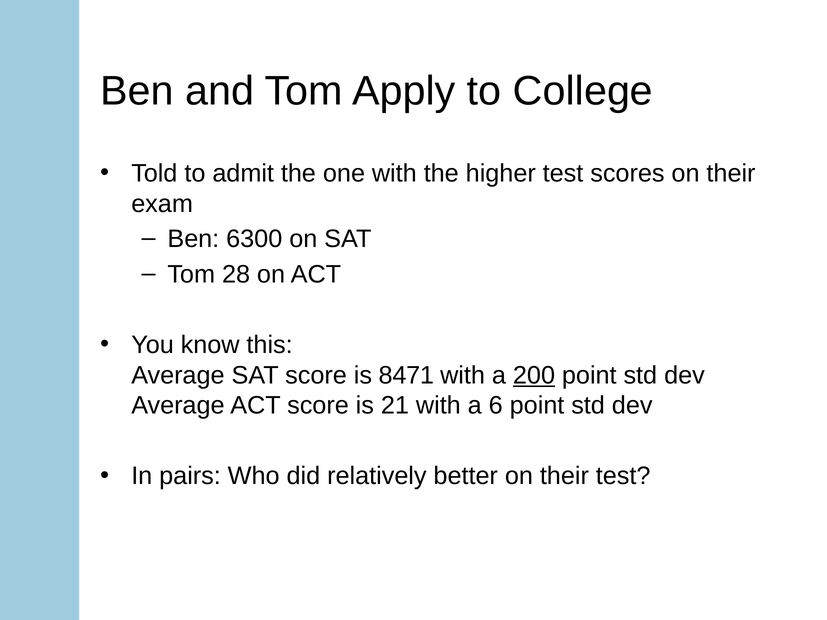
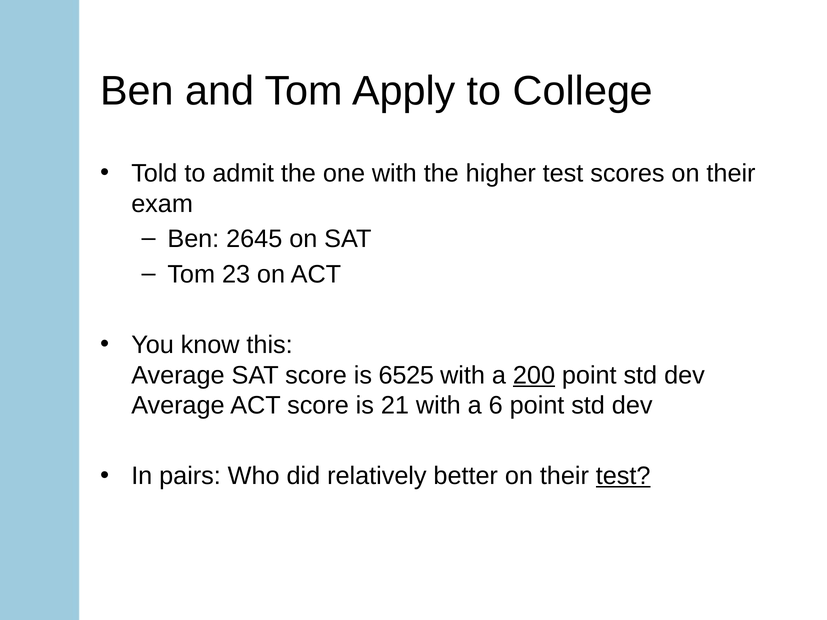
6300: 6300 -> 2645 (254, 239)
28: 28 -> 23 (236, 274)
8471: 8471 -> 6525 (406, 375)
test underline: none -> present (623, 476)
